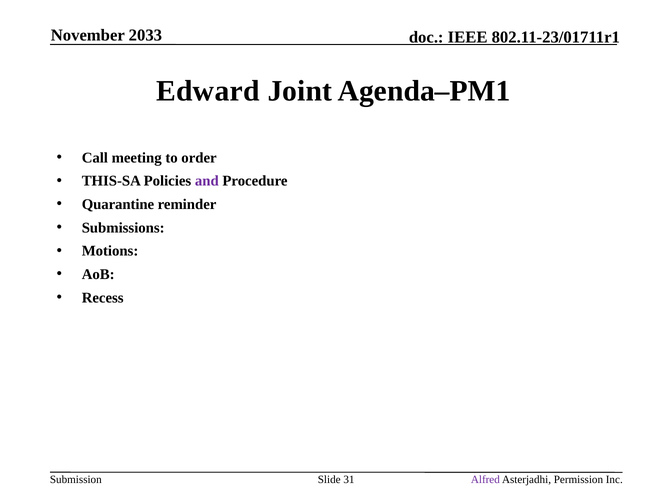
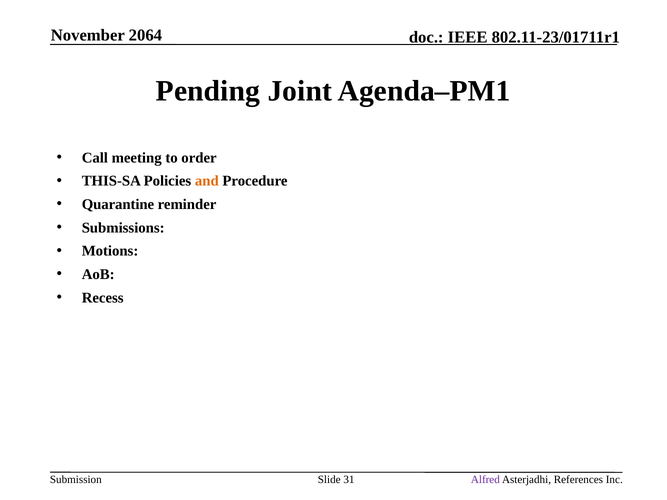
2033: 2033 -> 2064 (145, 35)
Edward: Edward -> Pending (208, 91)
and colour: purple -> orange (207, 181)
Permission: Permission -> References (578, 480)
